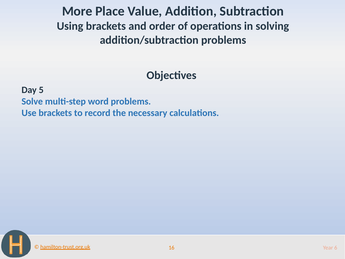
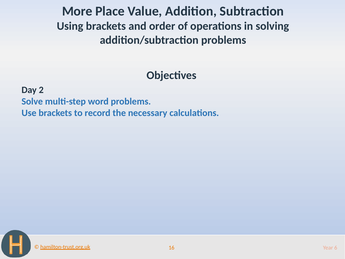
5: 5 -> 2 (41, 90)
